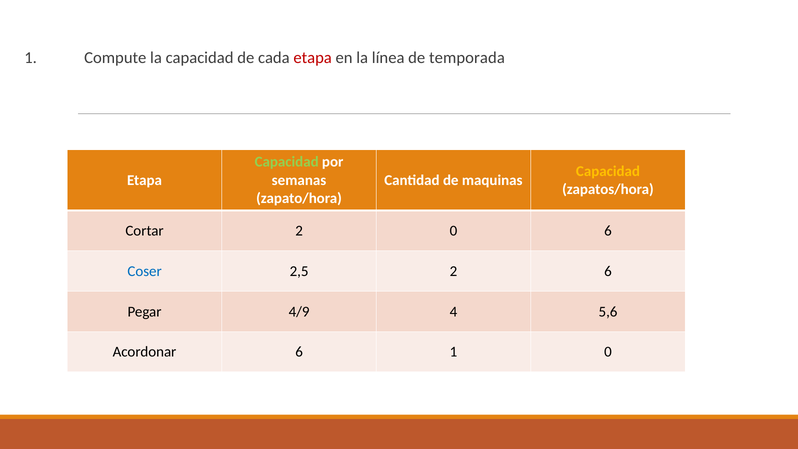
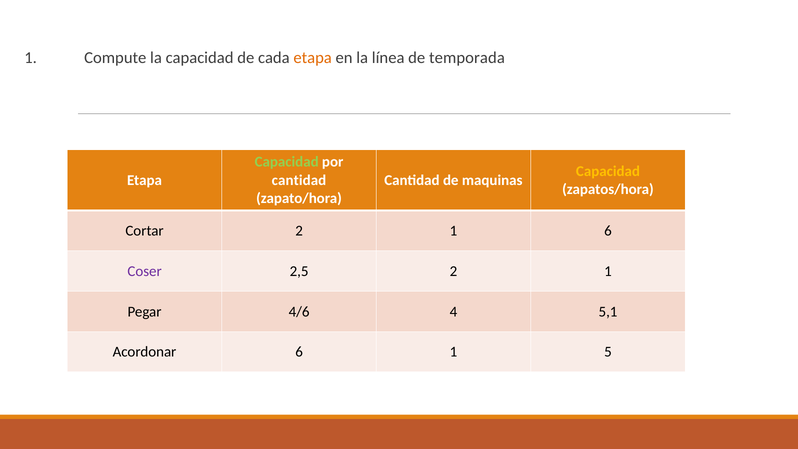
etapa colour: red -> orange (313, 58)
semanas: semanas -> cantidad (299, 180)
Cortar 2 0: 0 -> 1 (454, 231)
Coser colour: blue -> purple (145, 271)
2,5 2 6: 6 -> 1 (608, 271)
4/9: 4/9 -> 4/6 (299, 312)
5,6: 5,6 -> 5,1 (608, 312)
1 0: 0 -> 5 (608, 352)
